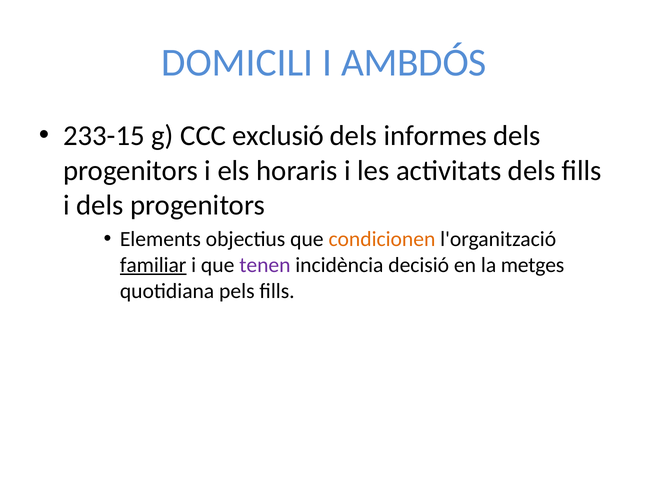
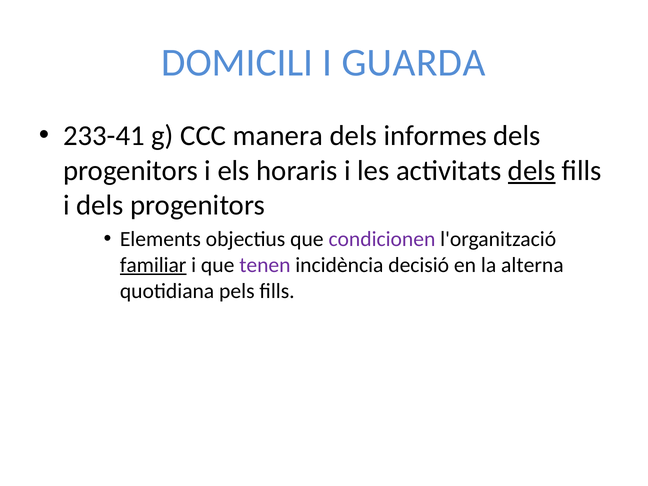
AMBDÓS: AMBDÓS -> GUARDA (414, 63)
233-15: 233-15 -> 233-41 (104, 136)
exclusió: exclusió -> manera (278, 136)
dels underline: none -> present (532, 171)
condicionen colour: orange -> purple (382, 239)
metges: metges -> alterna (532, 265)
